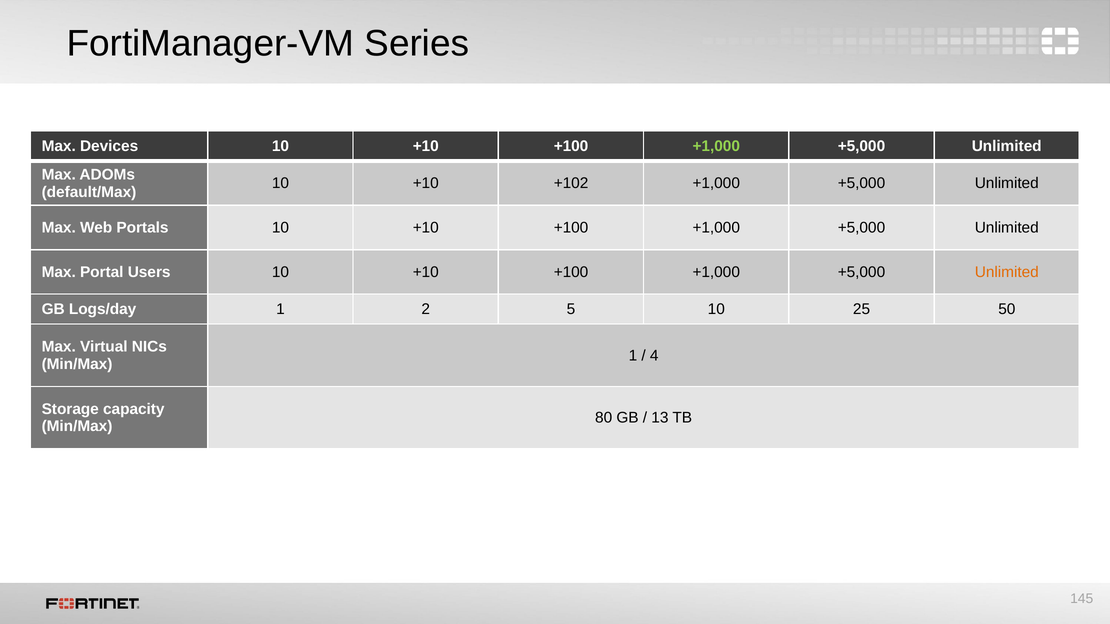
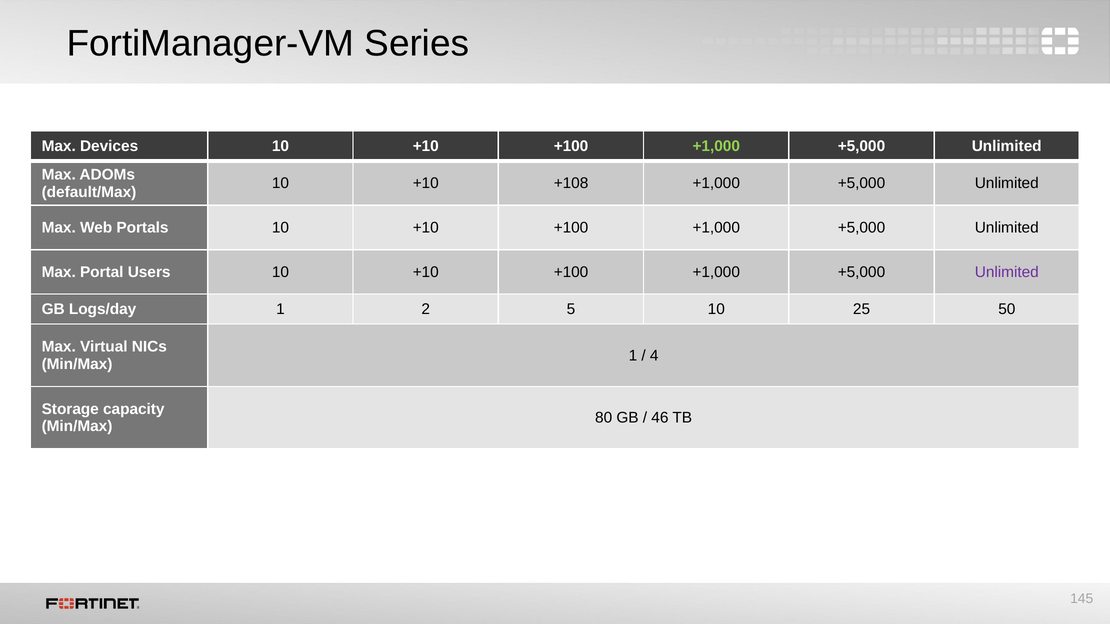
+102: +102 -> +108 (571, 183)
Unlimited colour: orange -> purple (1007, 272)
13: 13 -> 46 (660, 418)
